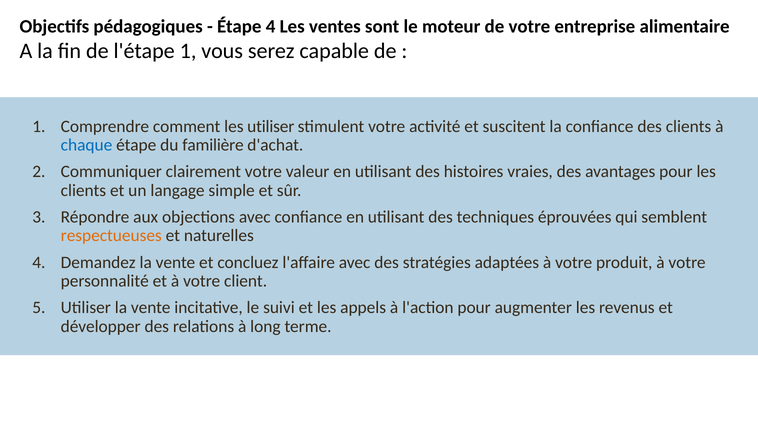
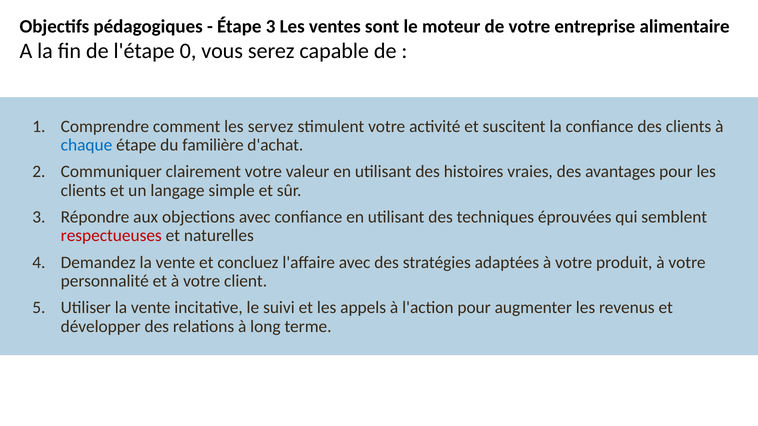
Étape 4: 4 -> 3 (271, 26)
l'étape 1: 1 -> 0 (188, 51)
les utiliser: utiliser -> servez (271, 126)
respectueuses colour: orange -> red (111, 236)
